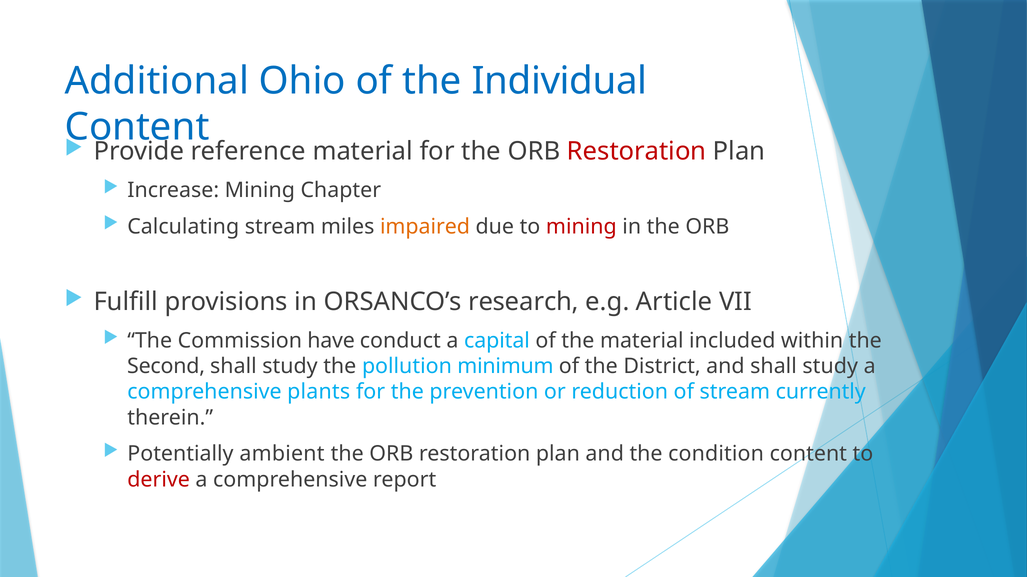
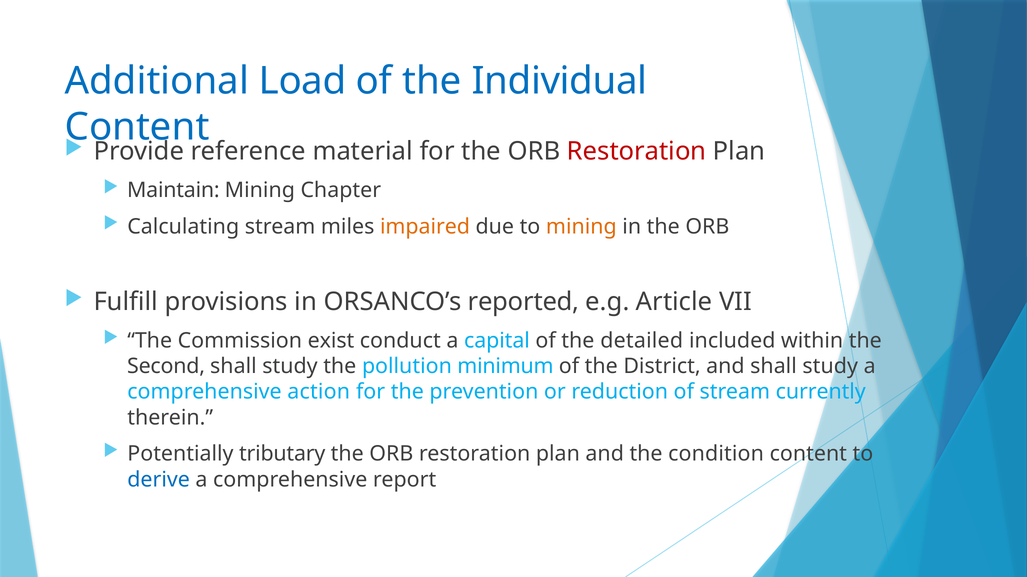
Ohio: Ohio -> Load (303, 81)
Increase: Increase -> Maintain (173, 190)
mining colour: red -> orange (581, 227)
research: research -> reported (523, 302)
have: have -> exist (331, 341)
the material: material -> detailed (642, 341)
plants: plants -> action (319, 392)
ambient: ambient -> tributary (282, 454)
derive colour: red -> blue (159, 480)
